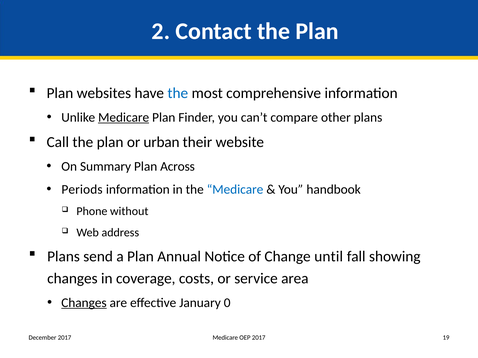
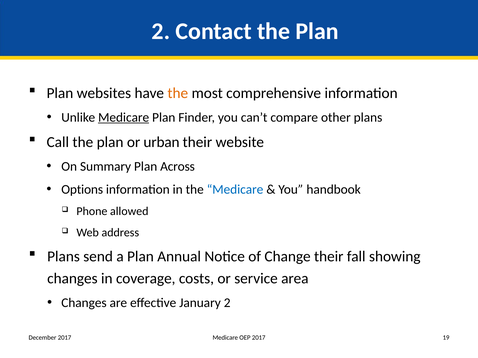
the colour: blue -> orange (178, 93)
Periods: Periods -> Options (82, 190)
without: without -> allowed (129, 212)
Change until: until -> their (329, 257)
Changes underline: present -> none (84, 303)
January 0: 0 -> 2 (227, 303)
